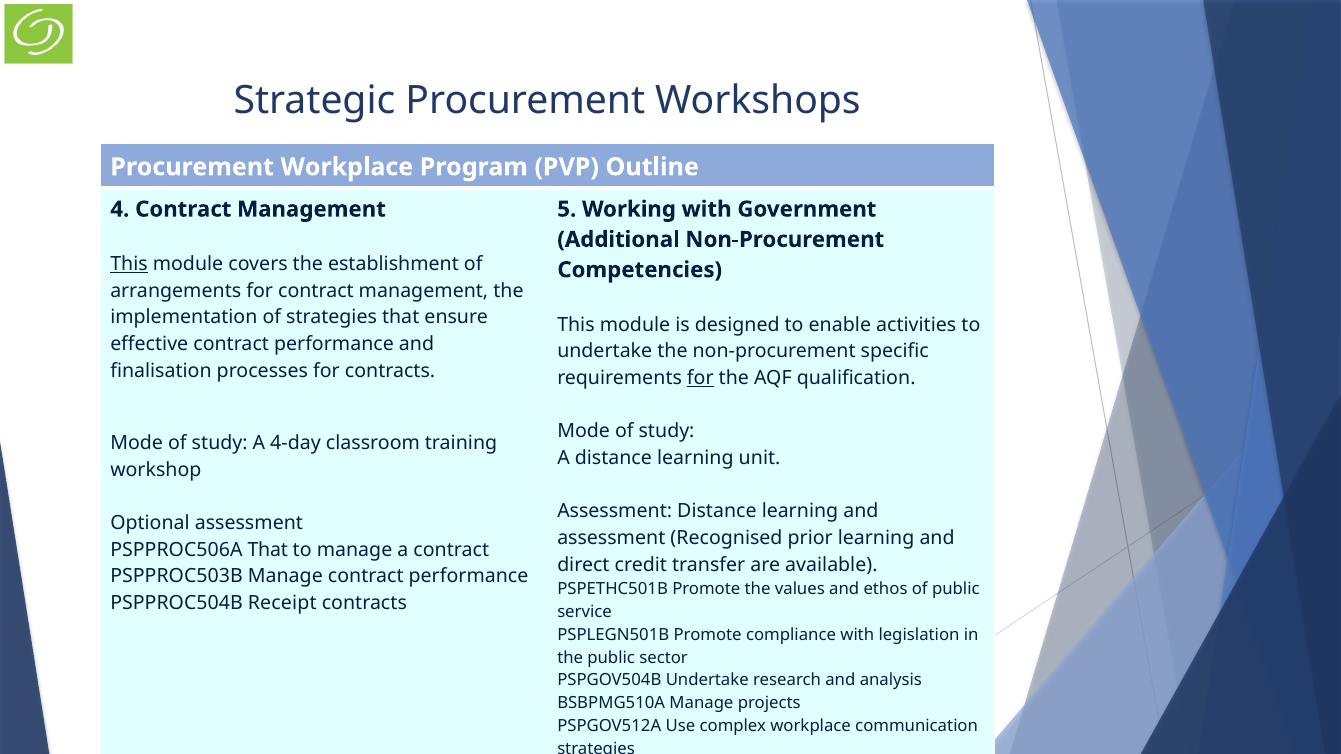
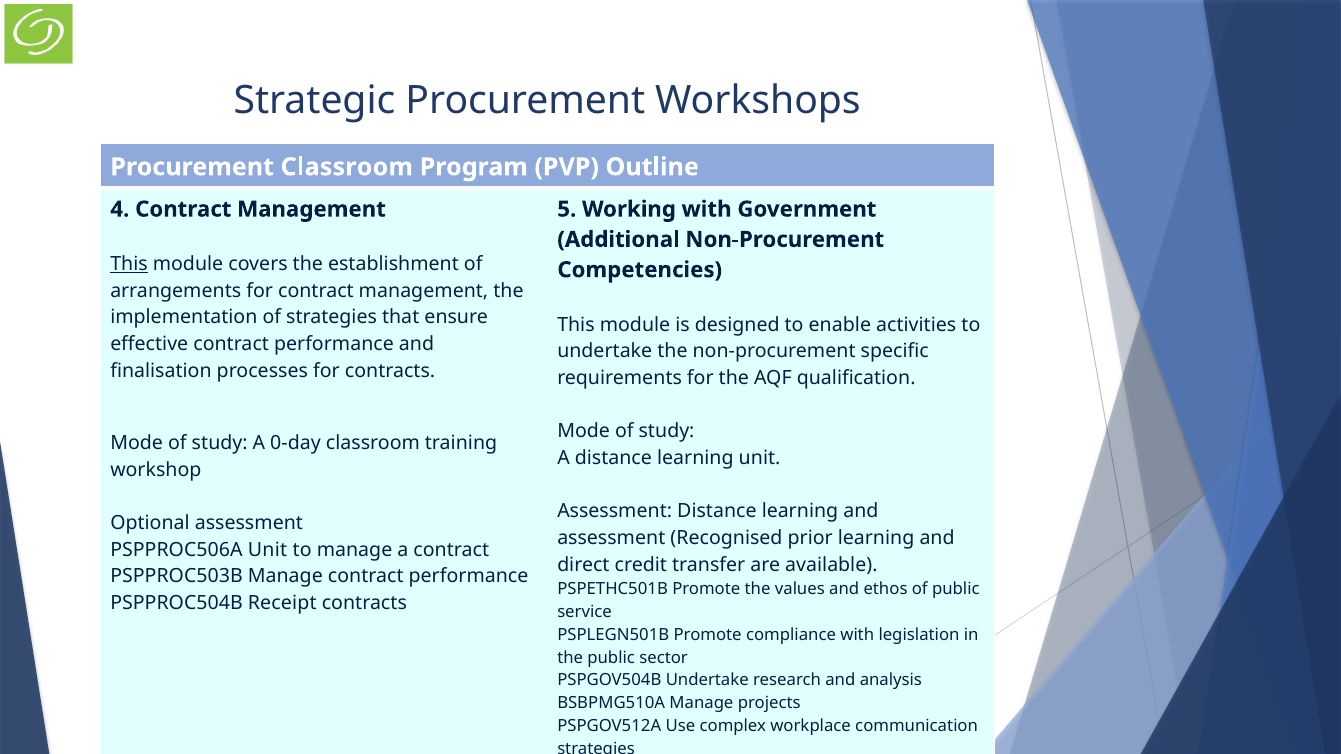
Procurement Workplace: Workplace -> Classroom (347, 167)
for underline: present -> none (700, 378)
4-day: 4-day -> 0-day (296, 443)
PSPPROC506A That: That -> Unit (268, 550)
